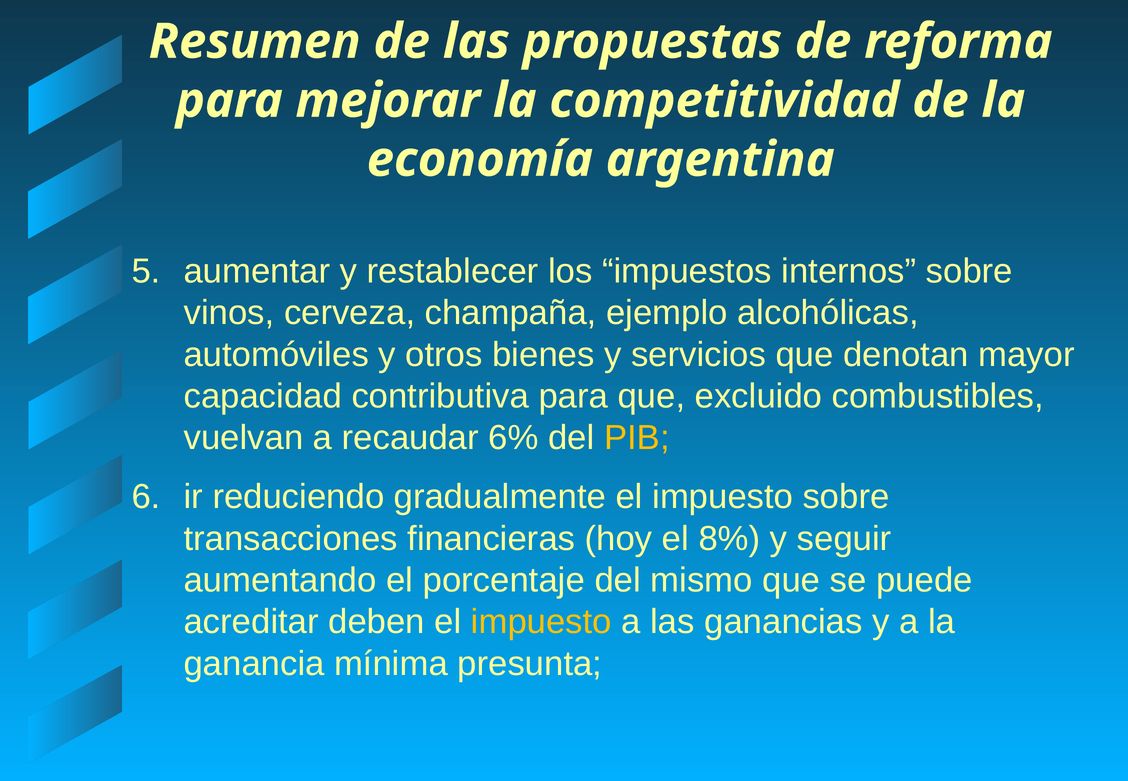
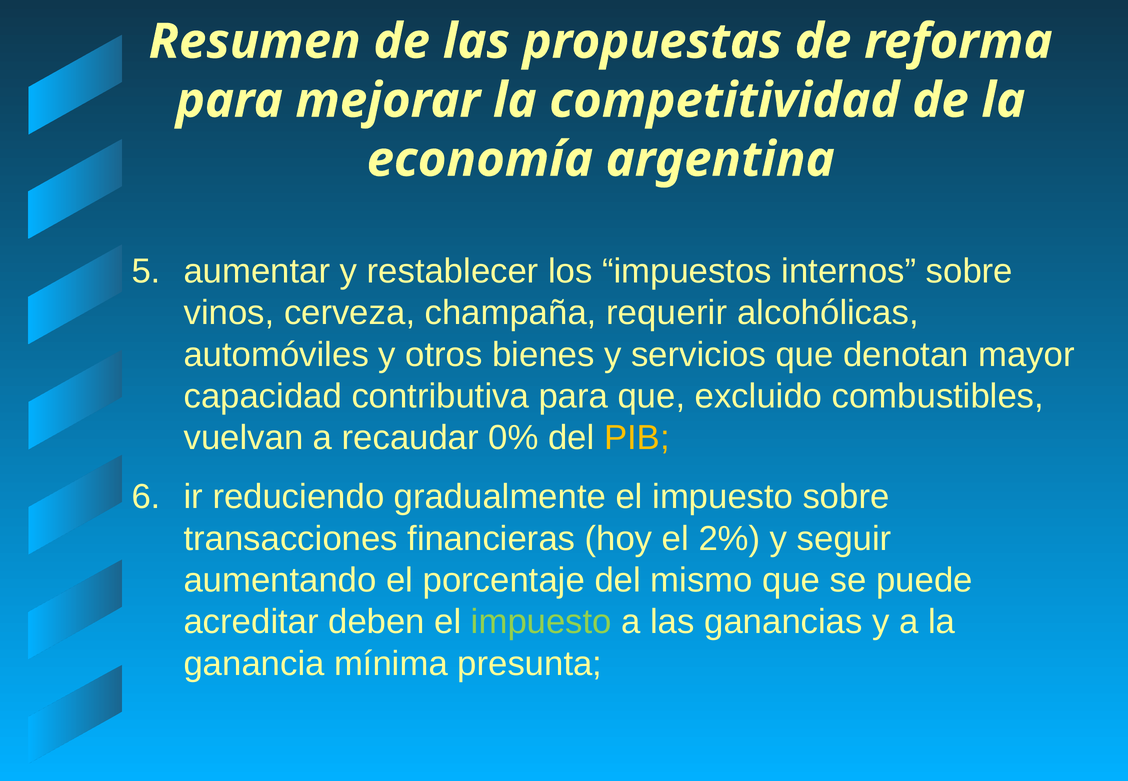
ejemplo: ejemplo -> requerir (667, 313)
6%: 6% -> 0% (513, 438)
8%: 8% -> 2% (730, 539)
impuesto colour: yellow -> light green (541, 622)
